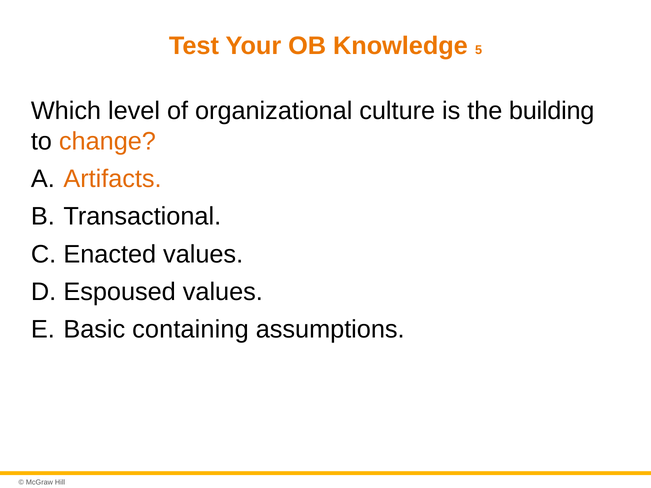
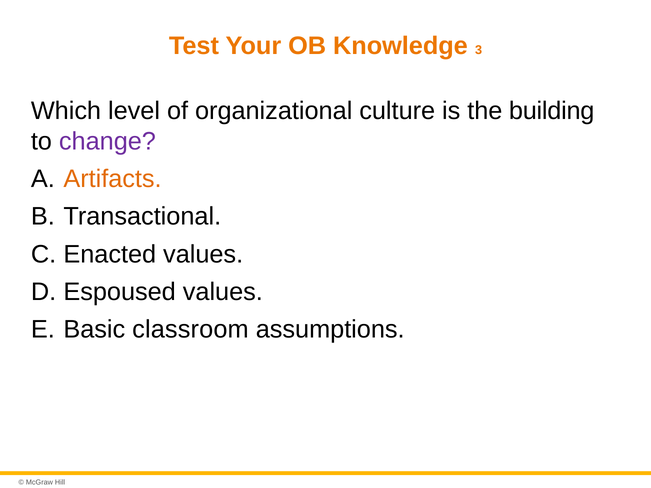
5: 5 -> 3 (479, 50)
change colour: orange -> purple (107, 142)
containing: containing -> classroom (190, 330)
